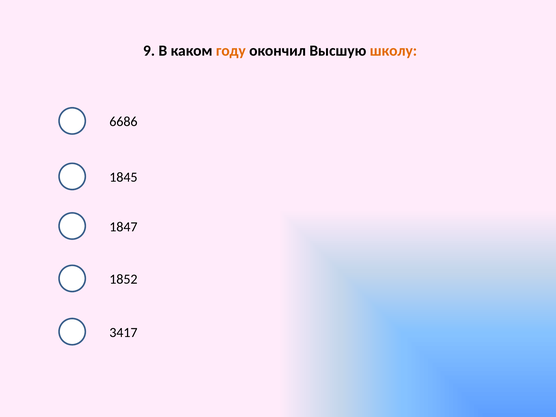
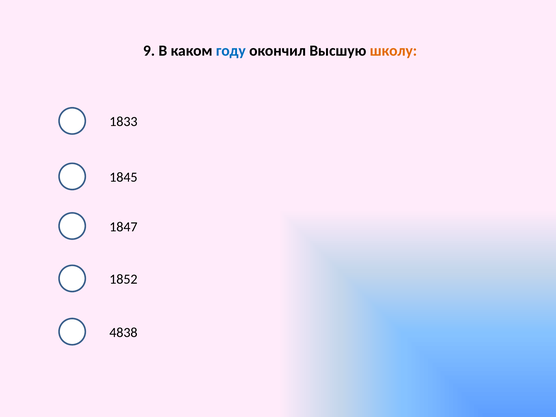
году colour: orange -> blue (231, 51)
6686: 6686 -> 1833 (123, 122)
3417: 3417 -> 4838 (123, 332)
